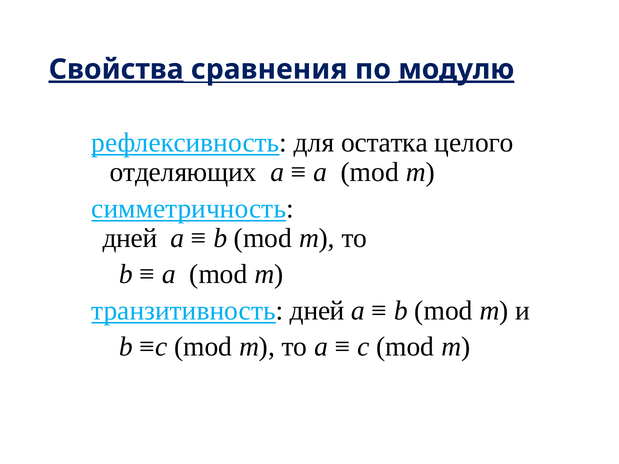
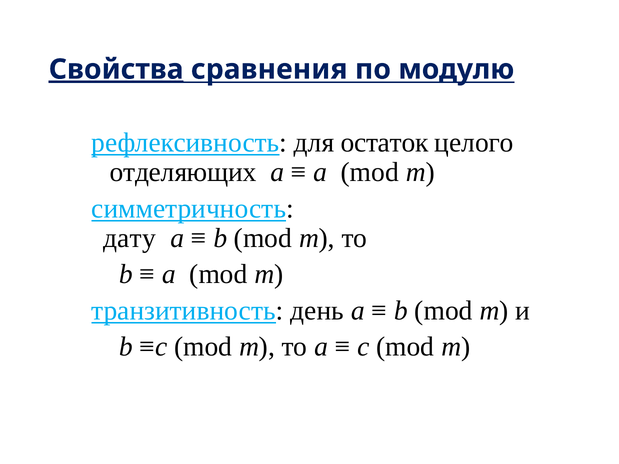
модулю underline: present -> none (456, 69)
остатка: остатка -> остаток (385, 143)
дней: дней -> дату (130, 238)
транзитивность дней: дней -> день (317, 311)
